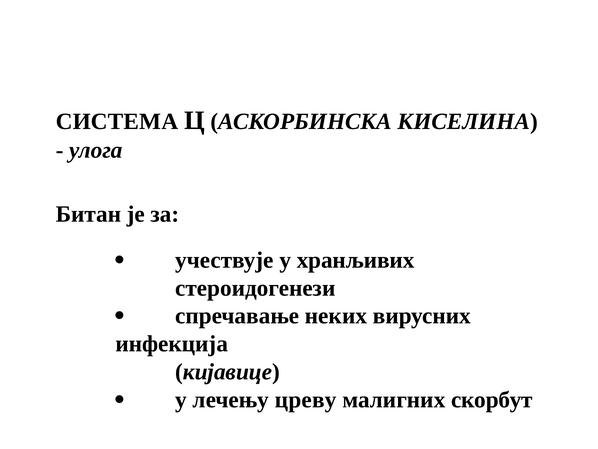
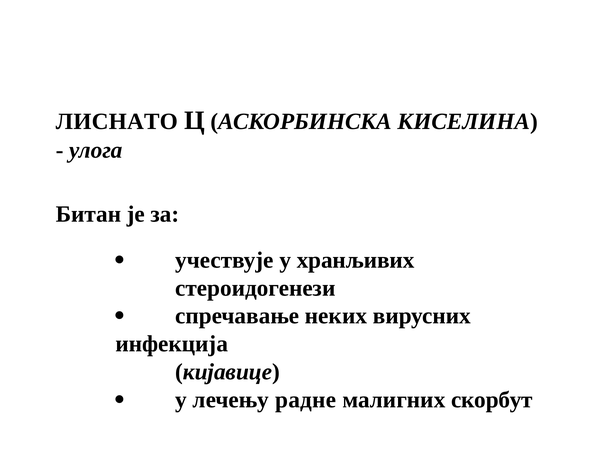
СИСТЕМА: СИСТЕМА -> ЛИСНАТО (117, 122)
цреву: цреву -> радне (306, 399)
